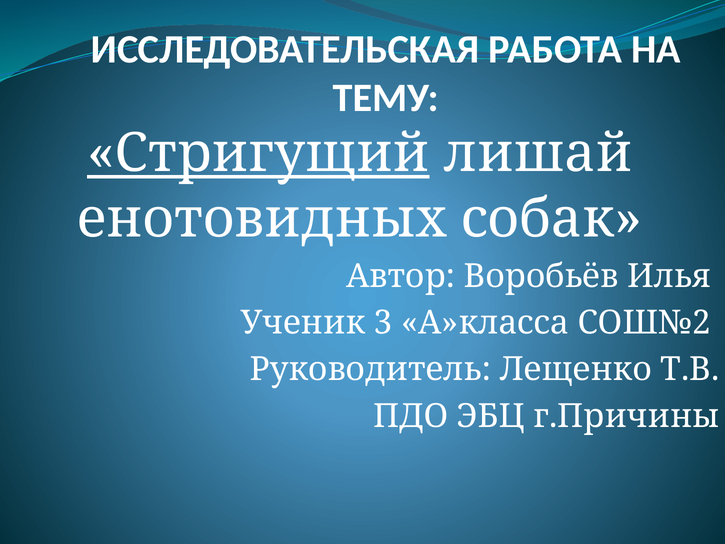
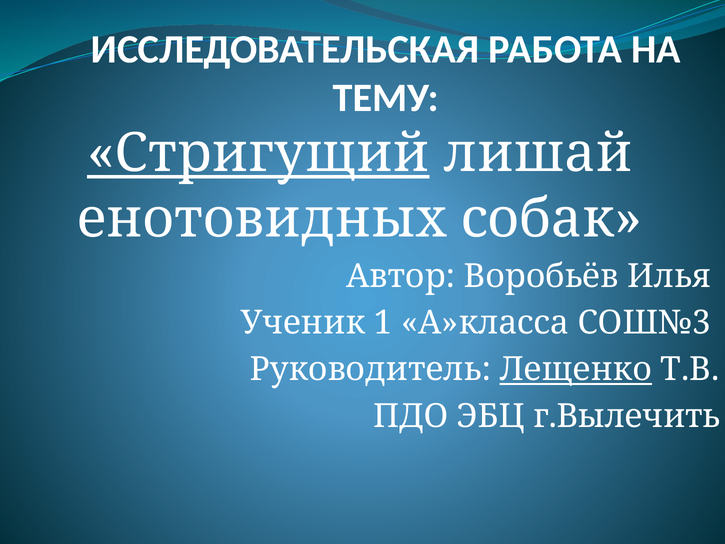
3: 3 -> 1 (383, 323)
СОШ№2: СОШ№2 -> СОШ№3 (644, 323)
Лещенко underline: none -> present (576, 369)
г.Причины: г.Причины -> г.Вылечить (627, 416)
